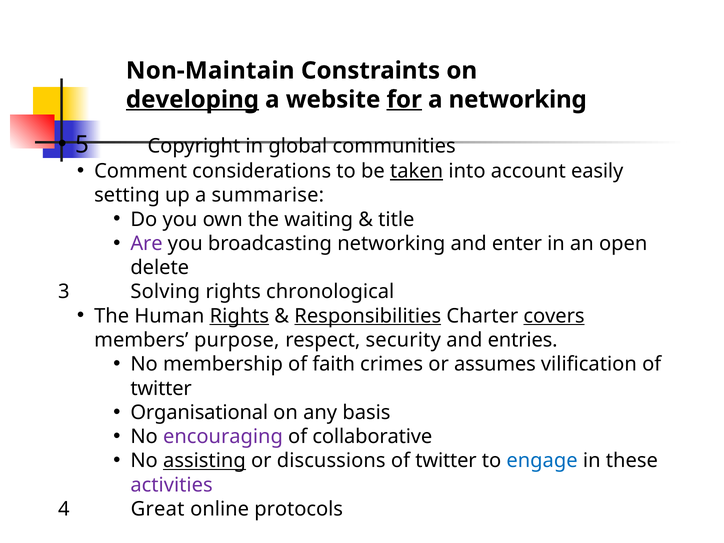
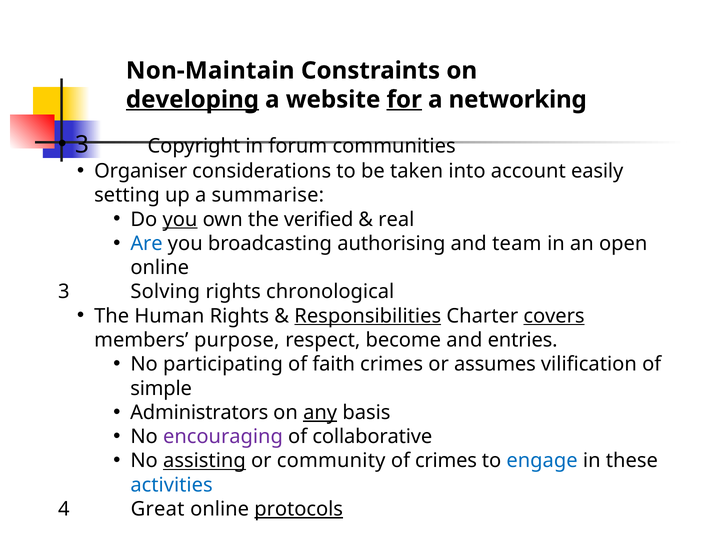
5: 5 -> 3 (82, 145)
global: global -> forum (298, 146)
Comment: Comment -> Organiser (141, 171)
taken underline: present -> none (417, 171)
you underline: none -> present (180, 219)
waiting: waiting -> verified (319, 219)
title: title -> real (396, 219)
Are colour: purple -> blue (147, 244)
broadcasting networking: networking -> authorising (391, 244)
enter: enter -> team (517, 244)
delete: delete -> online (160, 268)
Rights underline: present -> none (239, 316)
security: security -> become (403, 340)
membership: membership -> participating (223, 364)
twitter: twitter -> simple (161, 388)
Organisational: Organisational -> Administrators (199, 413)
any underline: none -> present (320, 413)
discussions: discussions -> community (331, 461)
twitter: twitter -> crimes (446, 461)
activities colour: purple -> blue (172, 485)
protocols underline: none -> present (299, 509)
